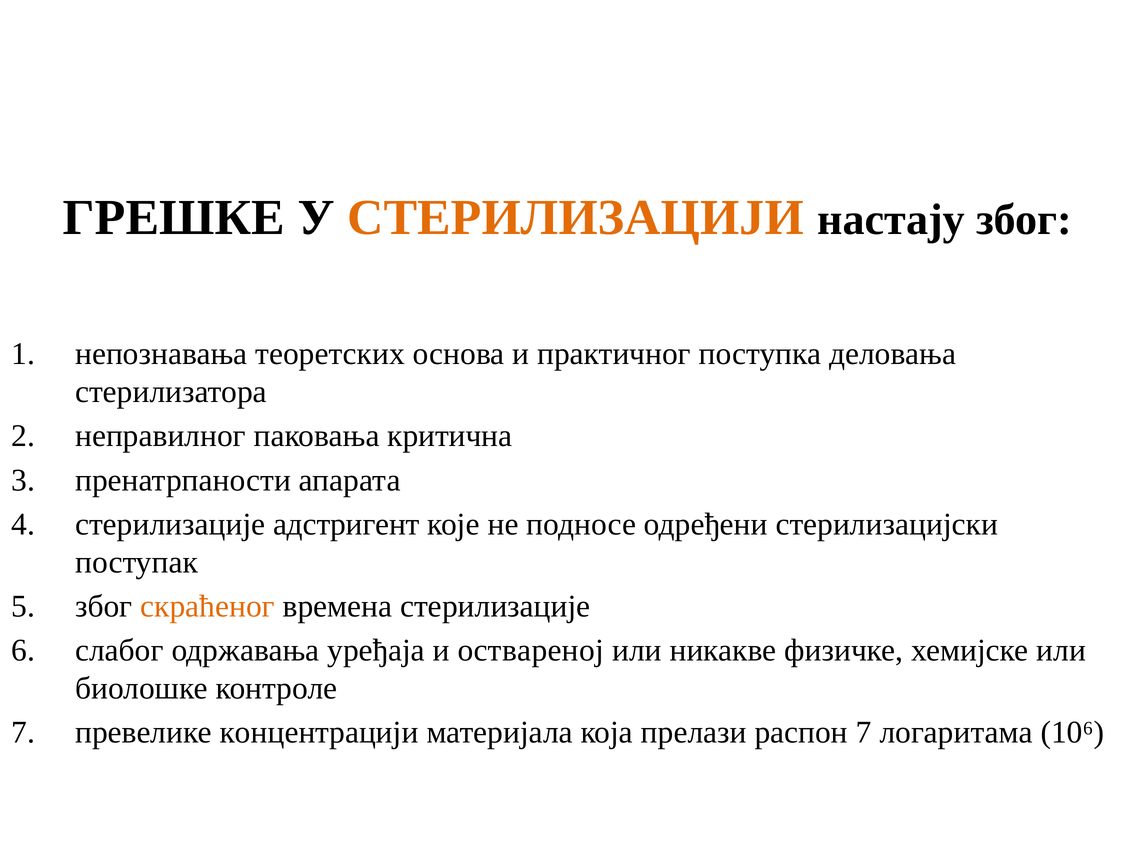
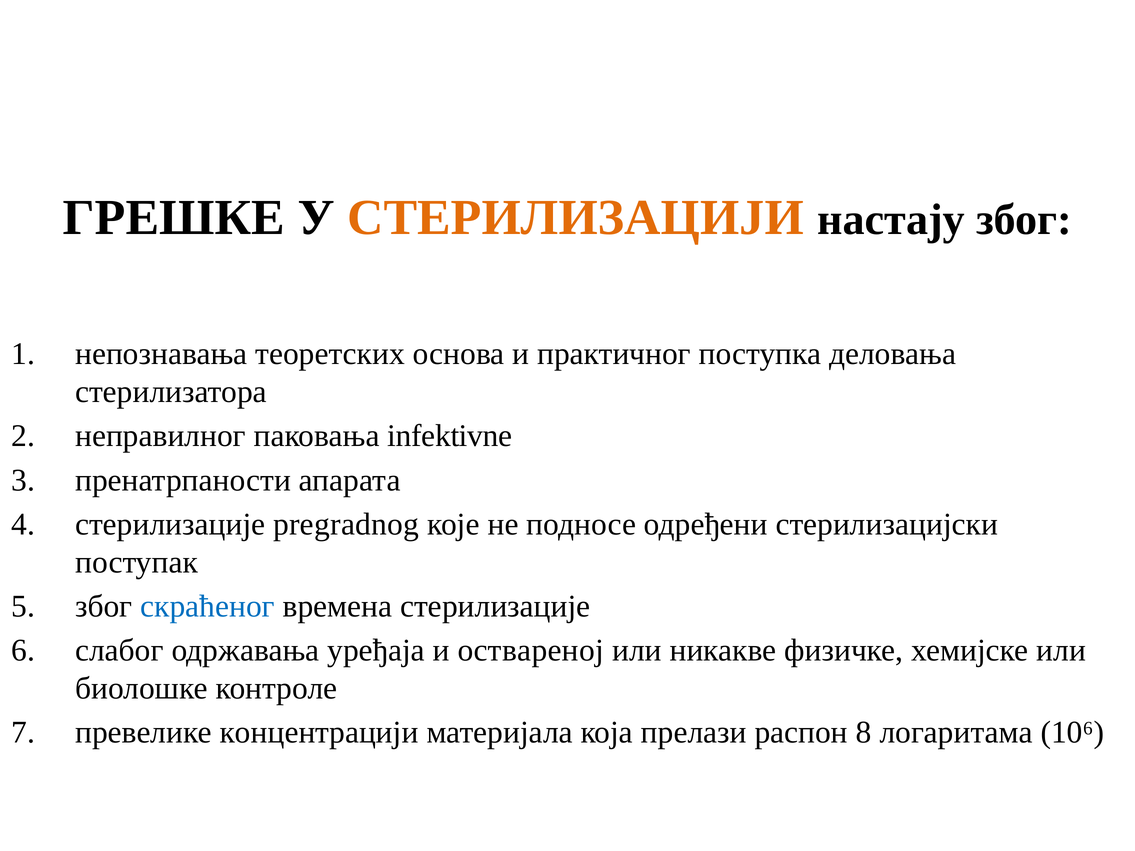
критична: критична -> infektivne (450, 436)
адстригент: адстригент -> pregradnog (346, 524)
скраћеног colour: orange -> blue (208, 606)
распон 7: 7 -> 8 (864, 733)
